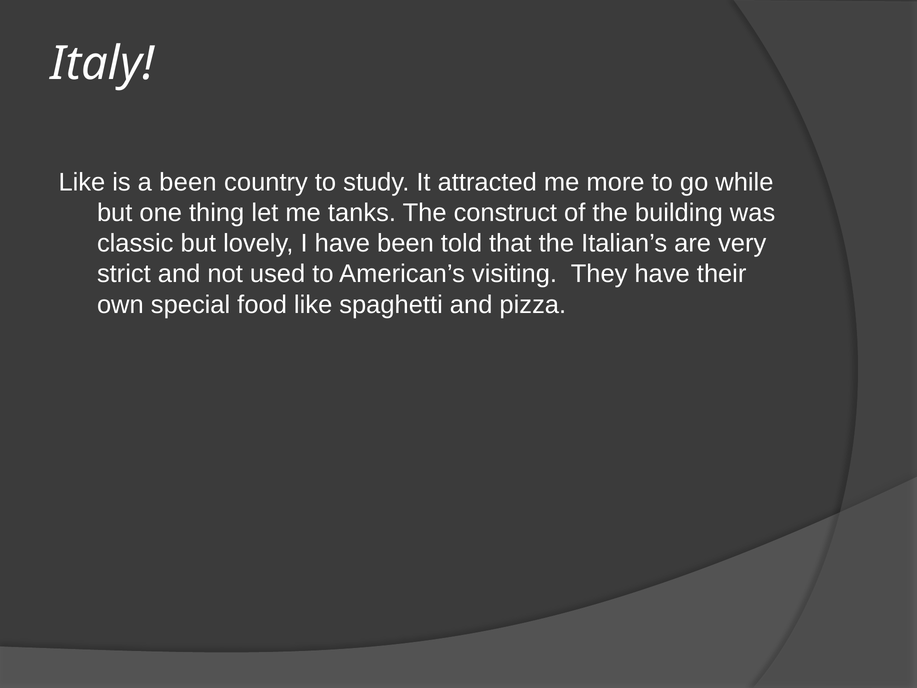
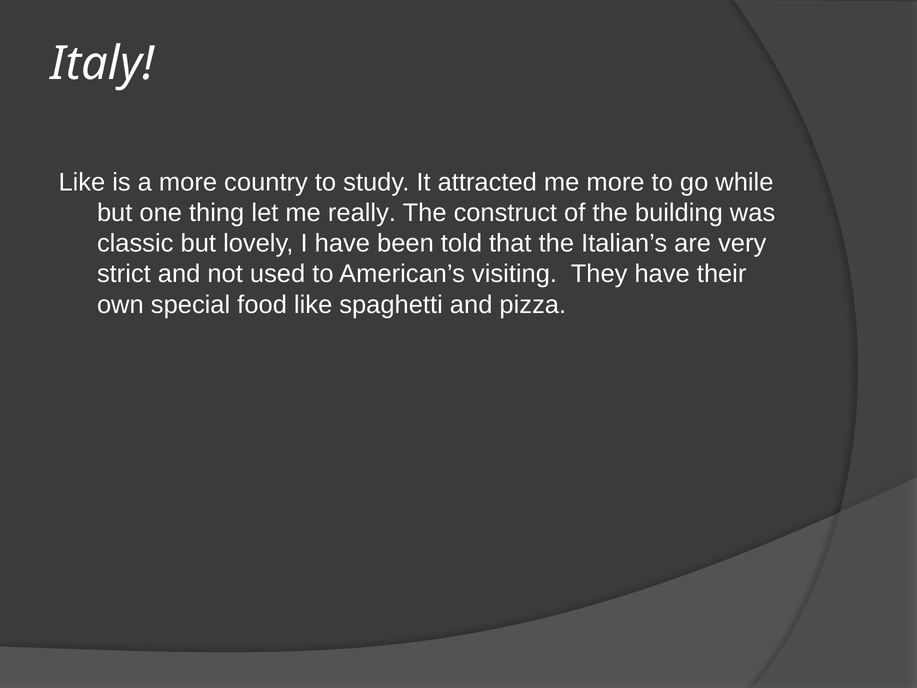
a been: been -> more (188, 182)
tanks: tanks -> really (362, 213)
